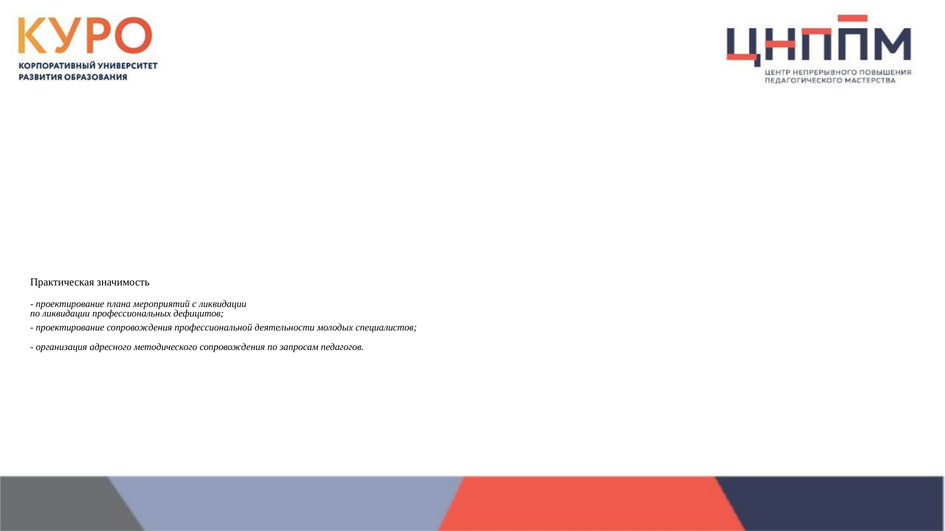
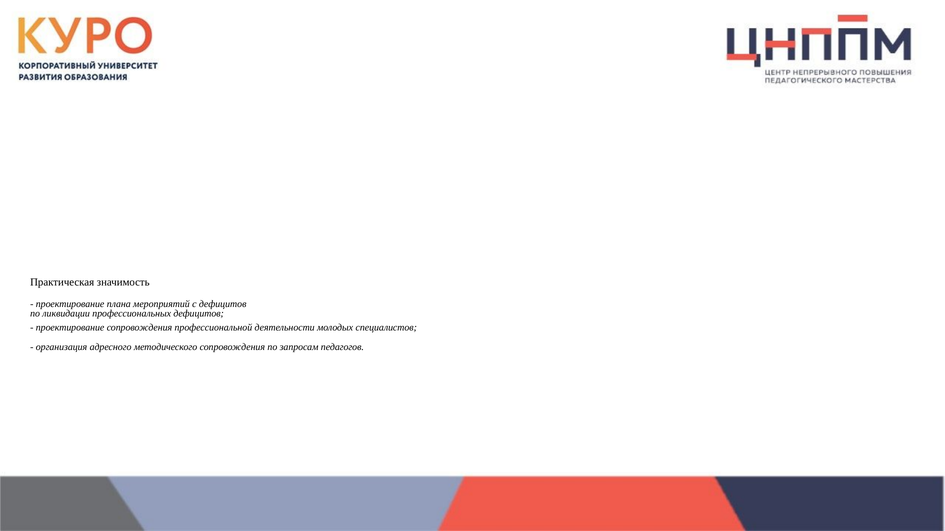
с ликвидации: ликвидации -> дефицитов (223, 304)
